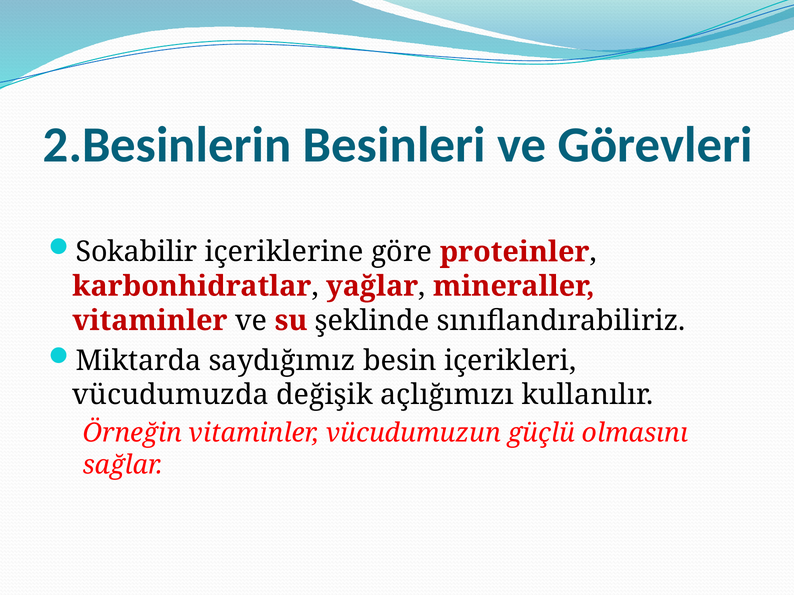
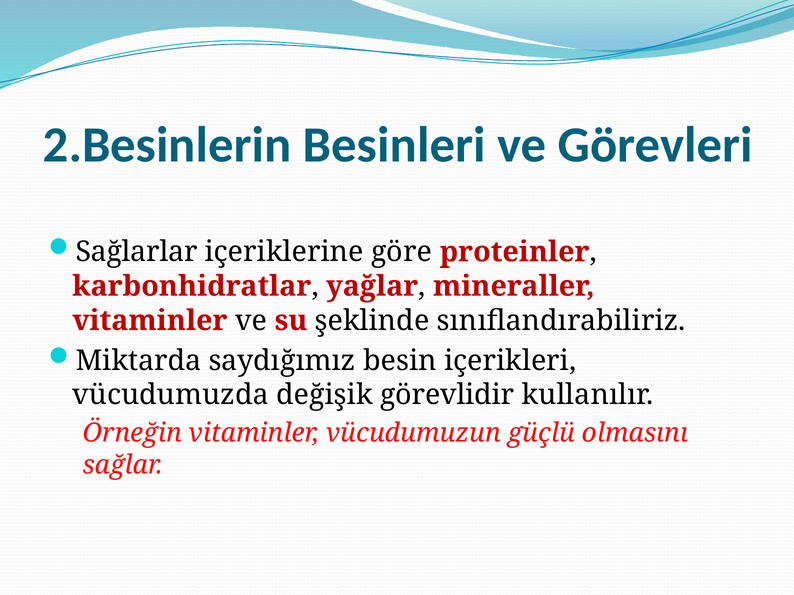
Sokabilir: Sokabilir -> Sağlarlar (137, 252)
açlığımızı: açlığımızı -> görevlidir (447, 395)
